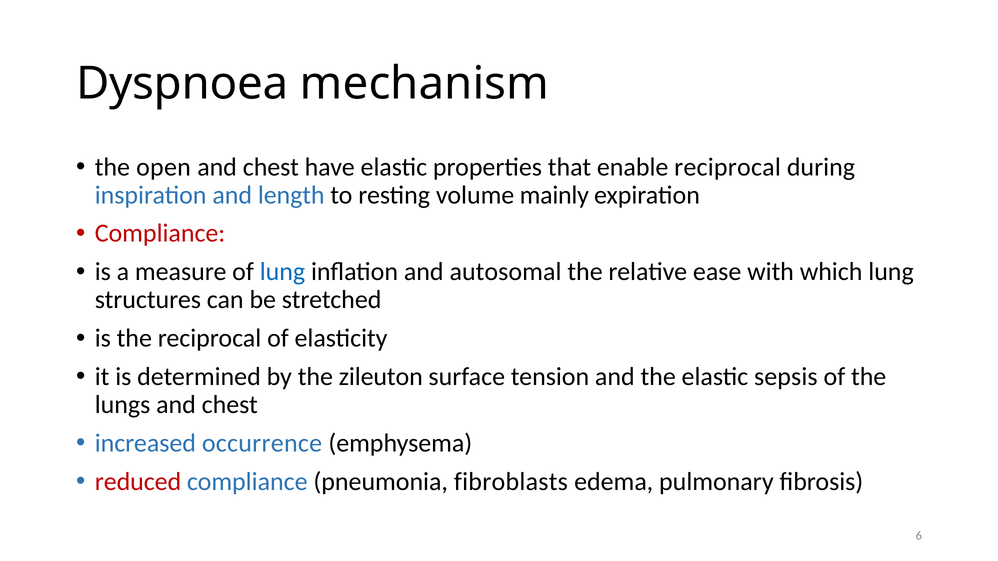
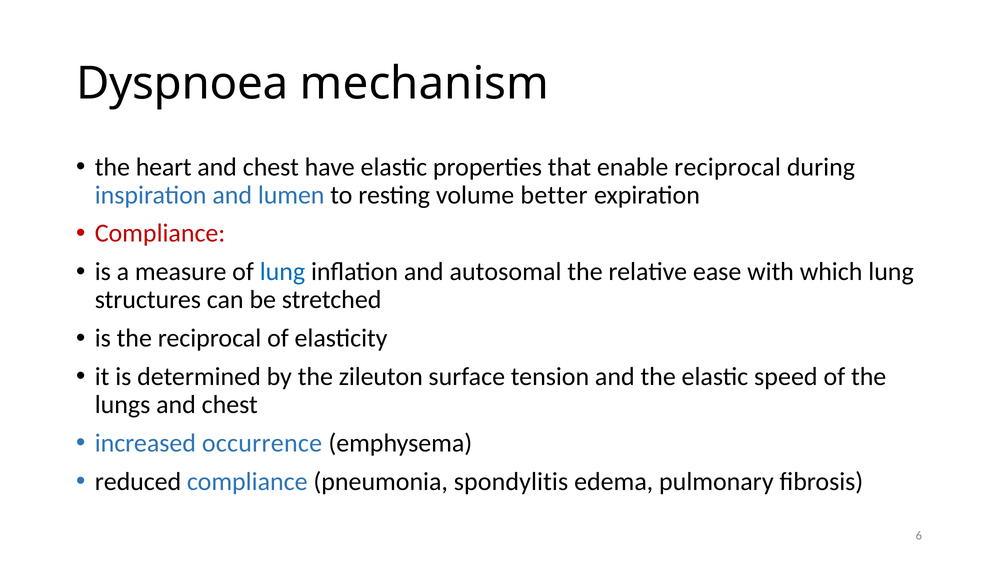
open: open -> heart (164, 167)
length: length -> lumen (291, 195)
mainly: mainly -> better (554, 195)
sepsis: sepsis -> speed (786, 377)
reduced colour: red -> black (138, 482)
fibroblasts: fibroblasts -> spondylitis (511, 482)
